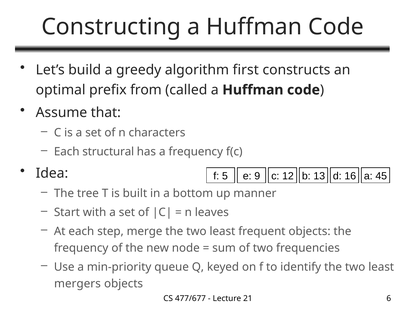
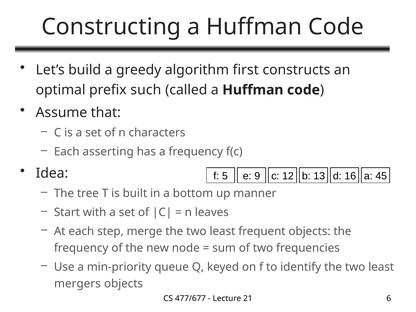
from: from -> such (146, 90)
structural: structural -> asserting (108, 152)
